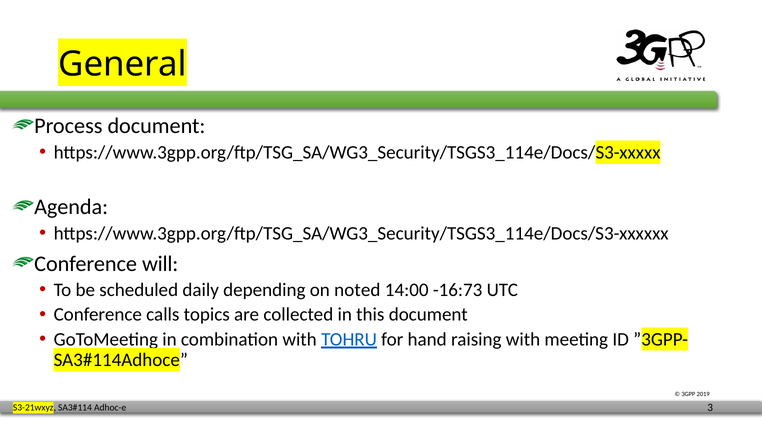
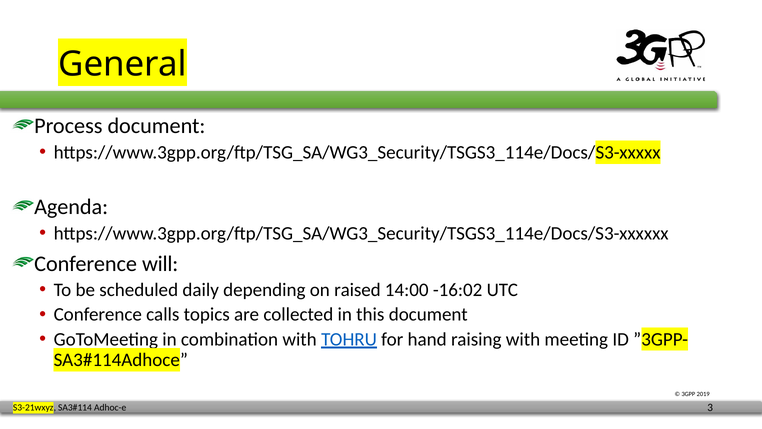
noted: noted -> raised (357, 290)
-16:73: -16:73 -> -16:02 (458, 290)
